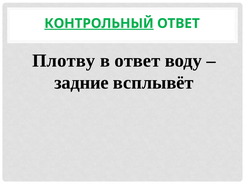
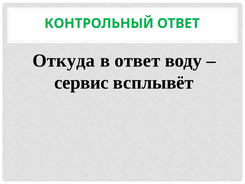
КОНТРОЛЬНЫЙ underline: present -> none (99, 23)
Плотву: Плотву -> Откуда (64, 60)
задние: задние -> сервис (81, 83)
